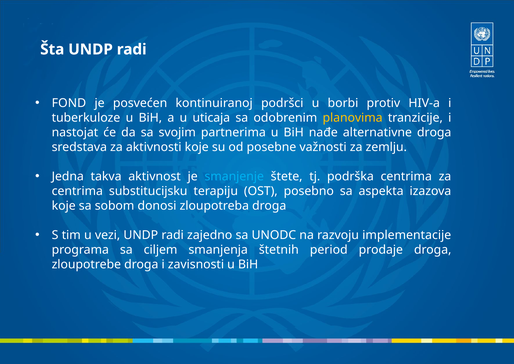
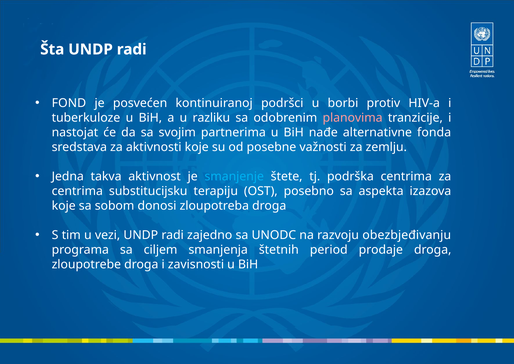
uticaja: uticaja -> razliku (211, 118)
planovima colour: yellow -> pink (353, 118)
alternativne droga: droga -> fonda (434, 132)
implementacije: implementacije -> obezbjeđivanju (407, 235)
